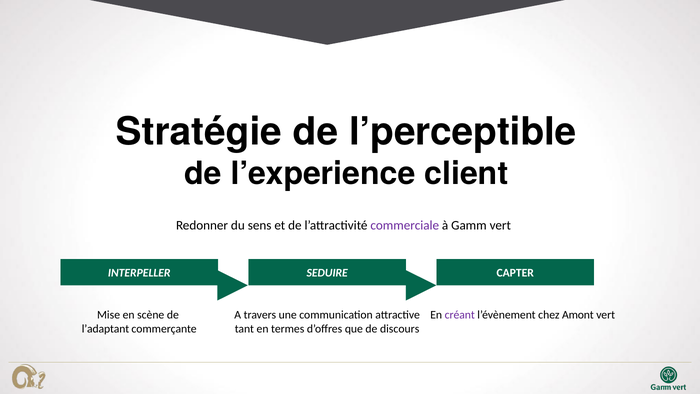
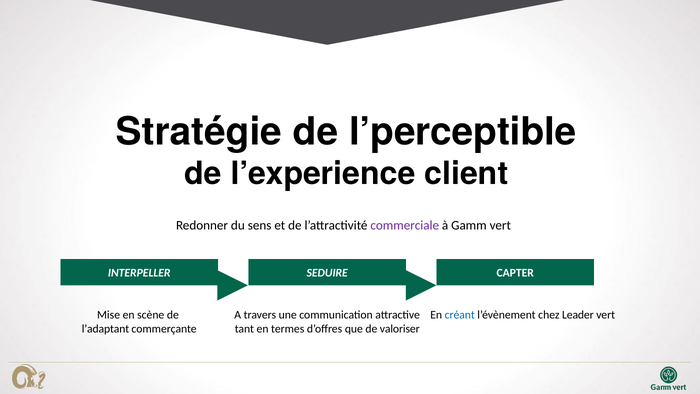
créant colour: purple -> blue (460, 315)
Amont: Amont -> Leader (578, 315)
discours: discours -> valoriser (400, 329)
